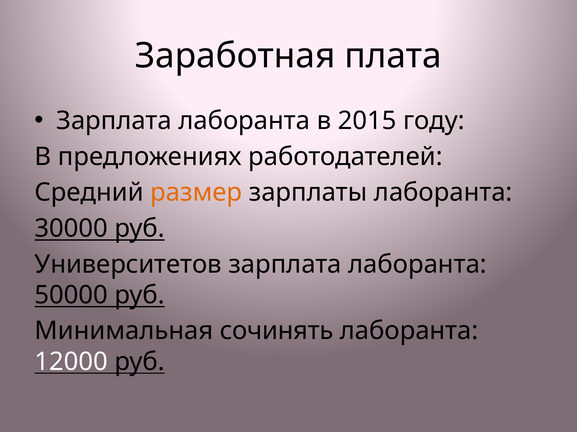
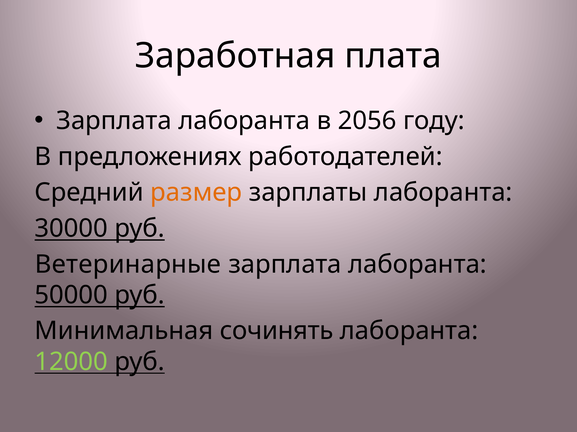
2015: 2015 -> 2056 (367, 121)
Университетов: Университетов -> Ветеринарные (128, 265)
12000 colour: white -> light green (71, 362)
